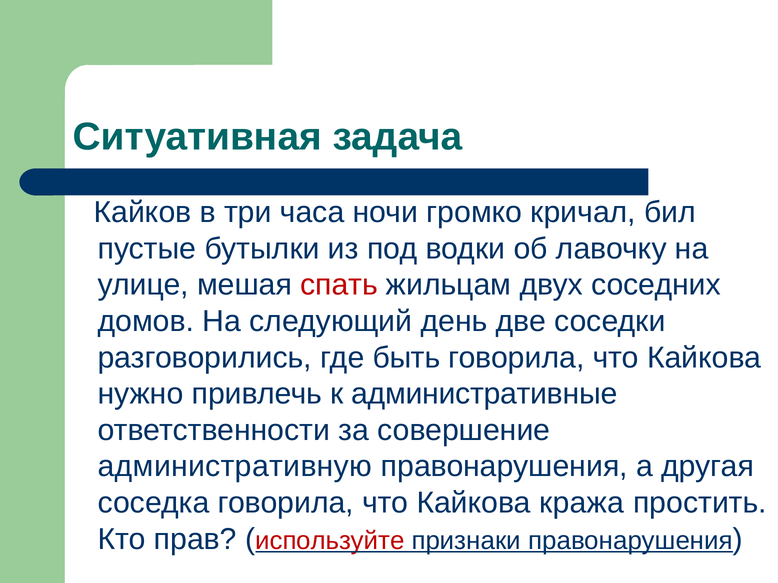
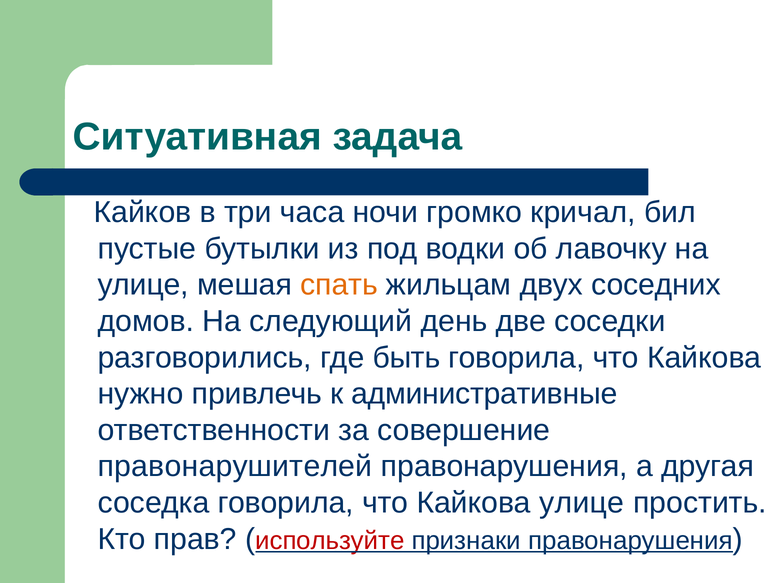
спать colour: red -> orange (339, 285)
административную: административную -> правонарушителей (235, 467)
Кайкова кража: кража -> улице (582, 503)
